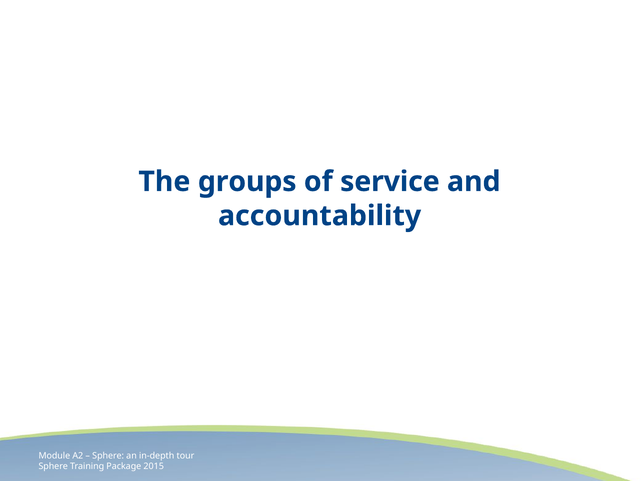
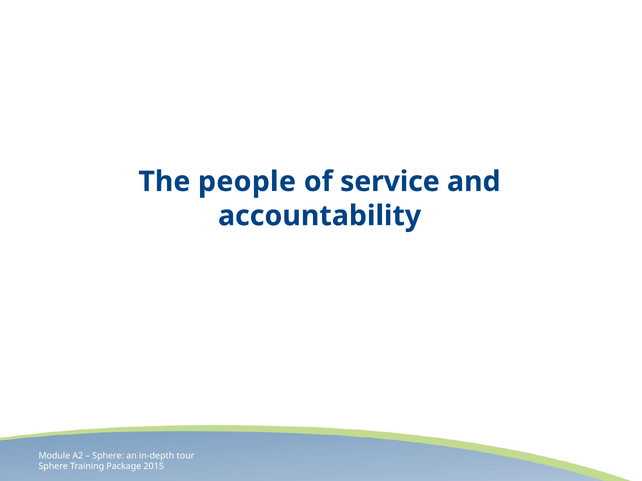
groups: groups -> people (247, 182)
